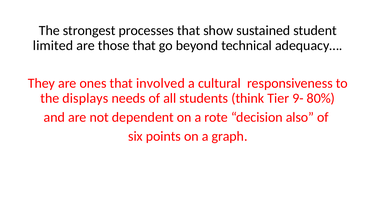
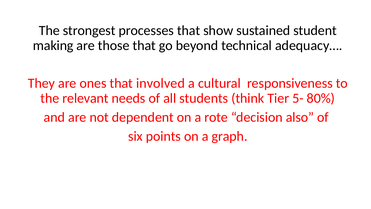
limited: limited -> making (53, 45)
displays: displays -> relevant (85, 98)
9-: 9- -> 5- (298, 98)
